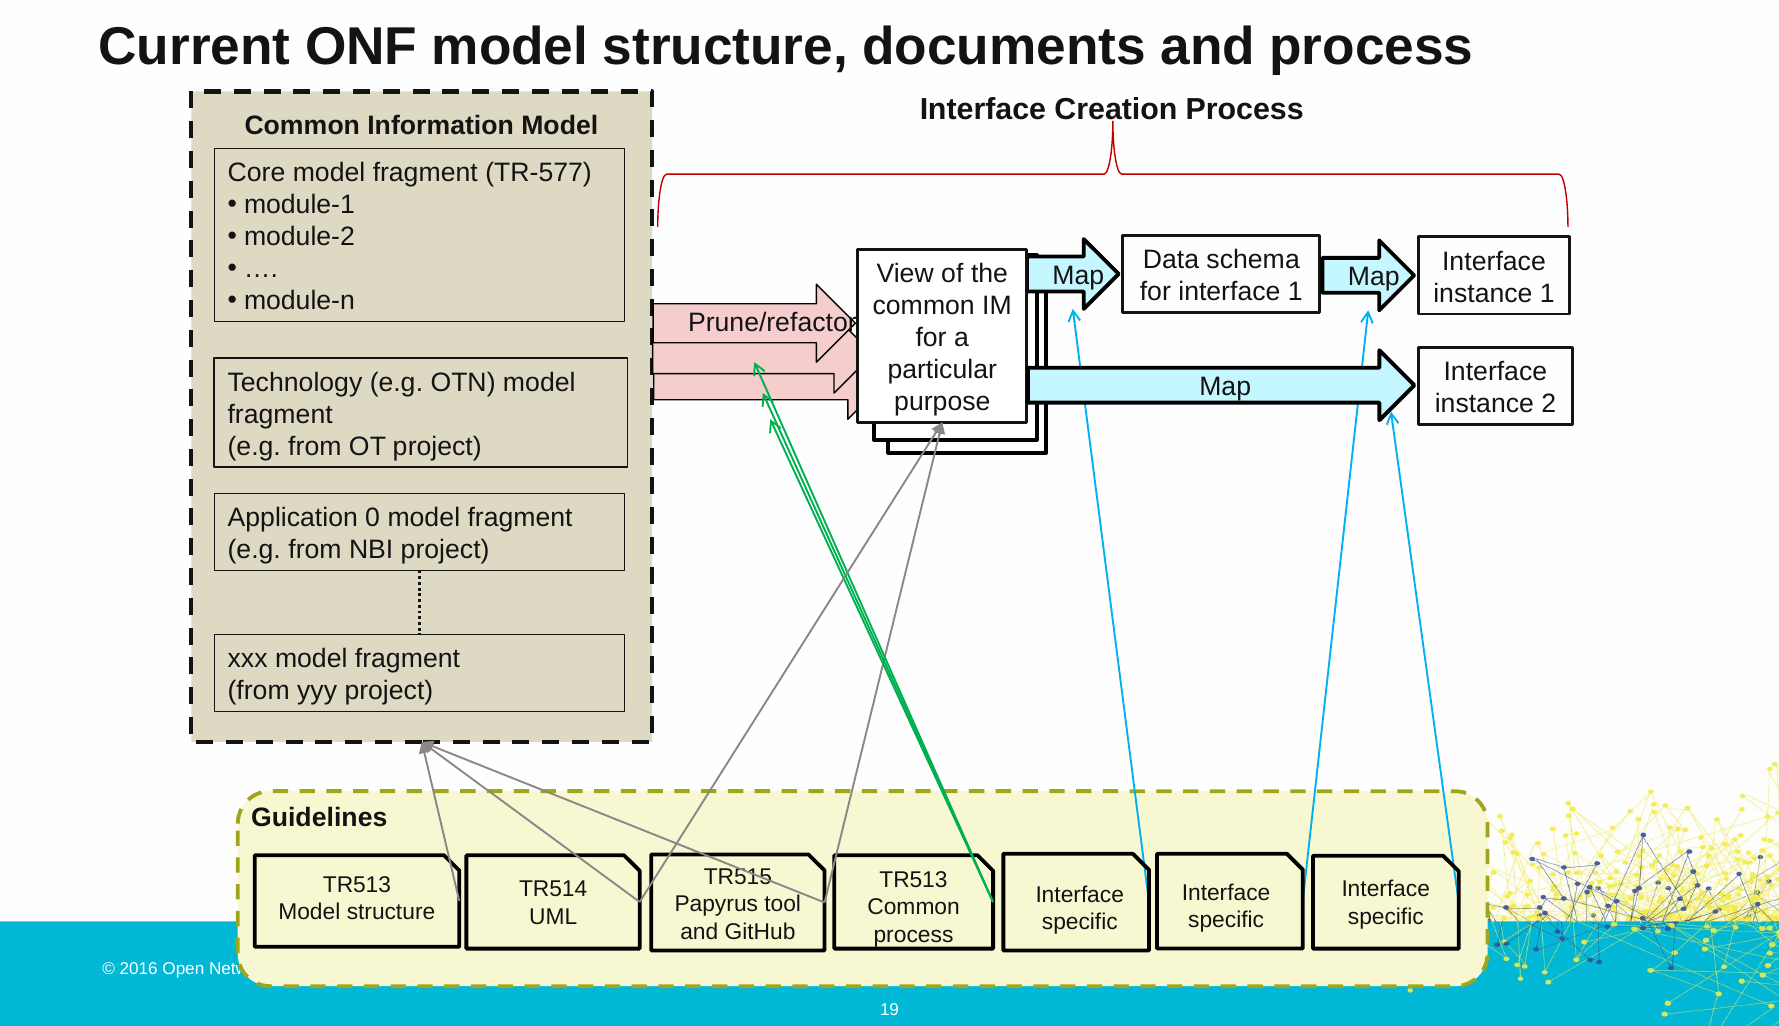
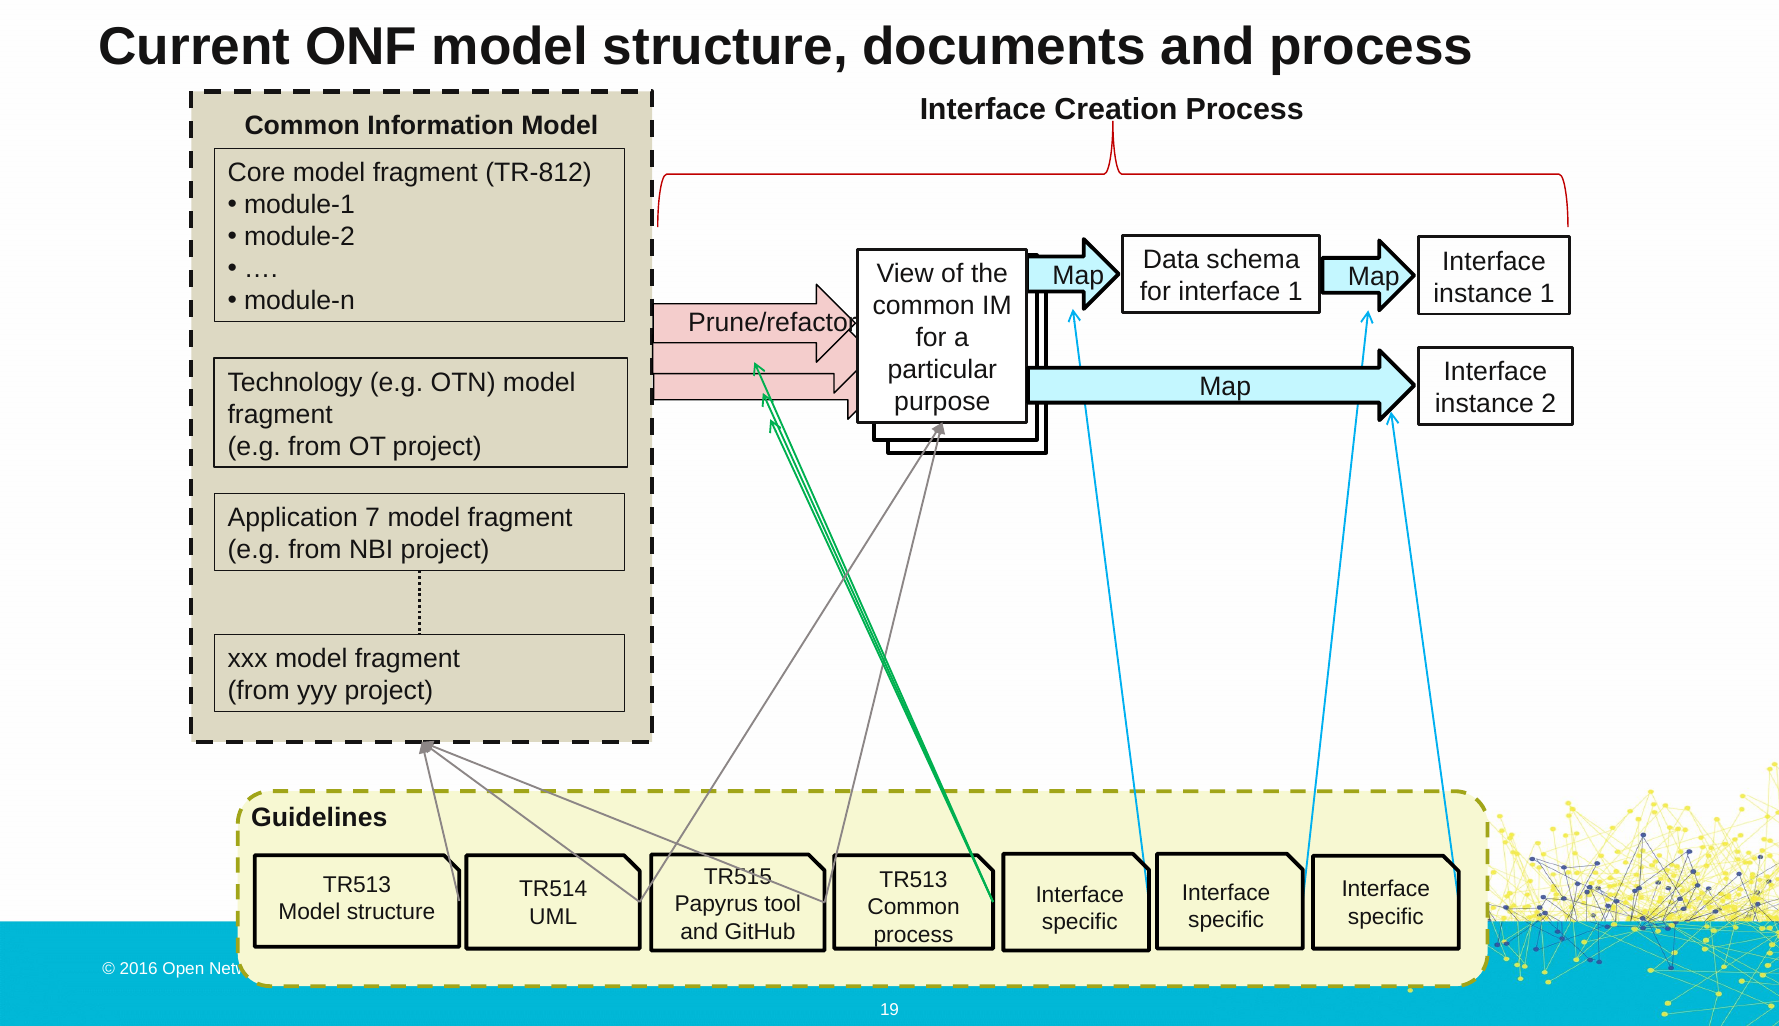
TR-577: TR-577 -> TR-812 (539, 173)
0: 0 -> 7 (373, 518)
